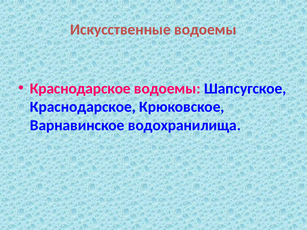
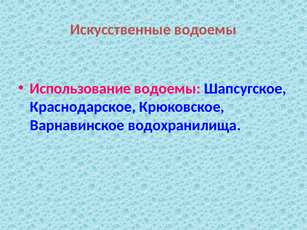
Краснодарское: Краснодарское -> Использование (80, 89)
